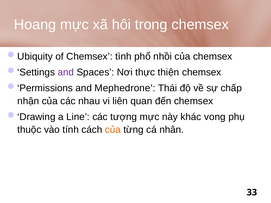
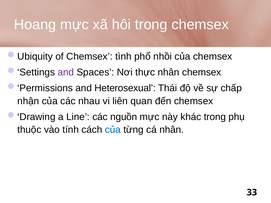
thực thiện: thiện -> nhân (168, 72)
Mephedrone: Mephedrone -> Heterosexual (125, 88)
tượng: tượng -> nguồn (124, 117)
khác vong: vong -> trong (215, 117)
của colour: orange -> blue (113, 130)
